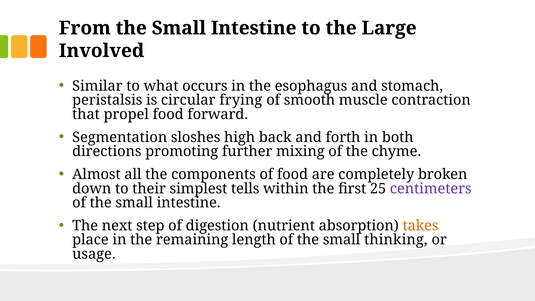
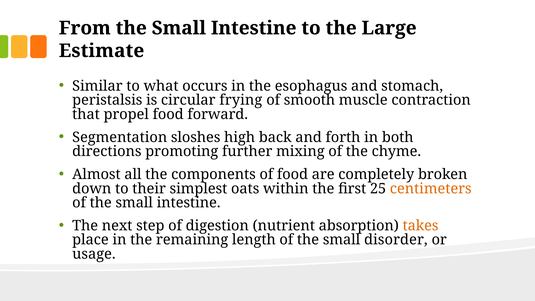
Involved: Involved -> Estimate (102, 51)
tells: tells -> oats (245, 189)
centimeters colour: purple -> orange (431, 189)
thinking: thinking -> disorder (396, 240)
